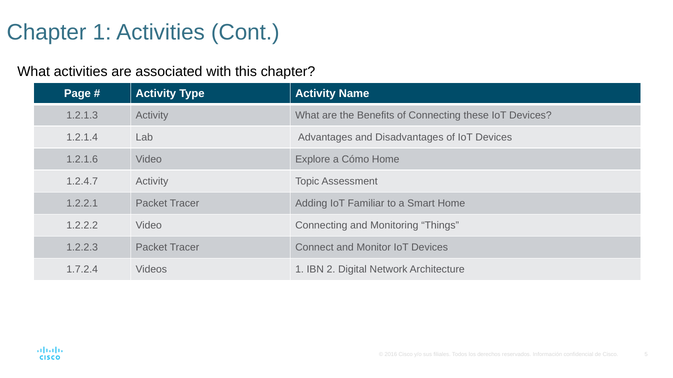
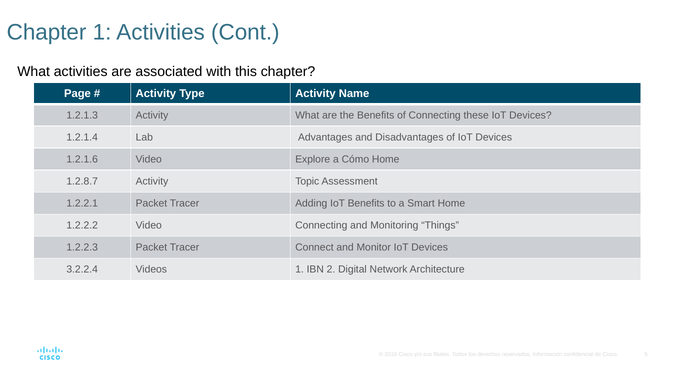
1.2.4.7: 1.2.4.7 -> 1.2.8.7 (82, 182)
IoT Familiar: Familiar -> Benefits (366, 204)
1.7.2.4: 1.7.2.4 -> 3.2.2.4 (82, 270)
